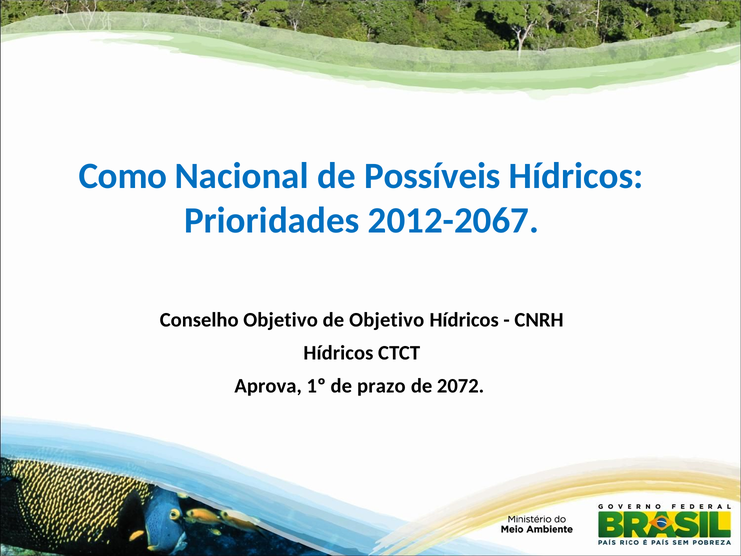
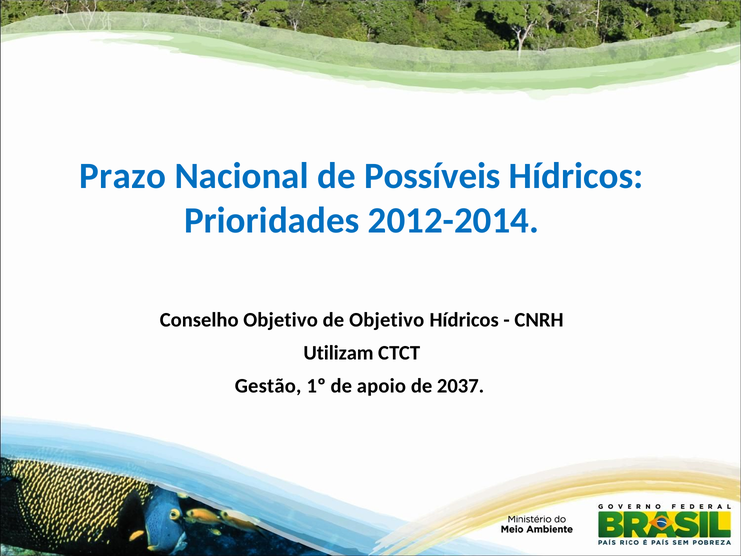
Como: Como -> Prazo (123, 176)
2012-2067: 2012-2067 -> 2012-2014 (453, 221)
Hídricos: Hídricos -> Utilizam (339, 353)
Aprova: Aprova -> Gestão (268, 386)
prazo: prazo -> apoio (381, 386)
2072: 2072 -> 2037 (461, 386)
